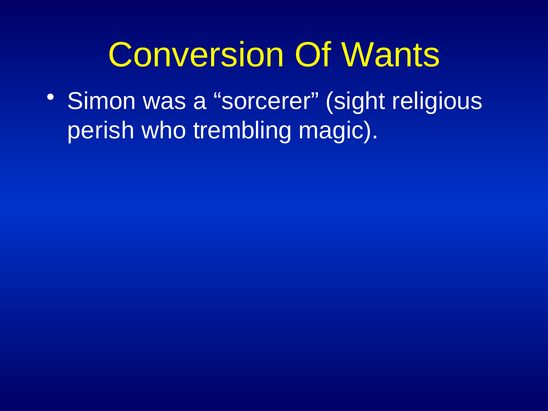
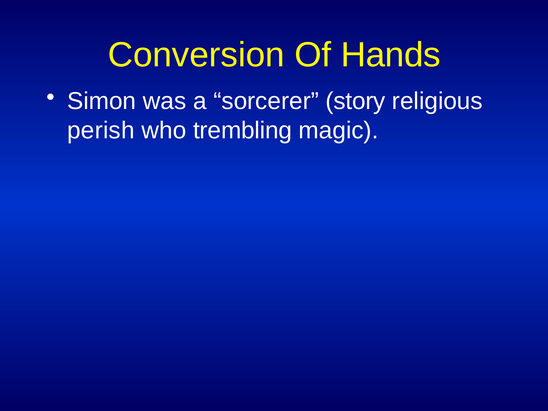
Wants: Wants -> Hands (391, 55)
sight: sight -> story (356, 101)
